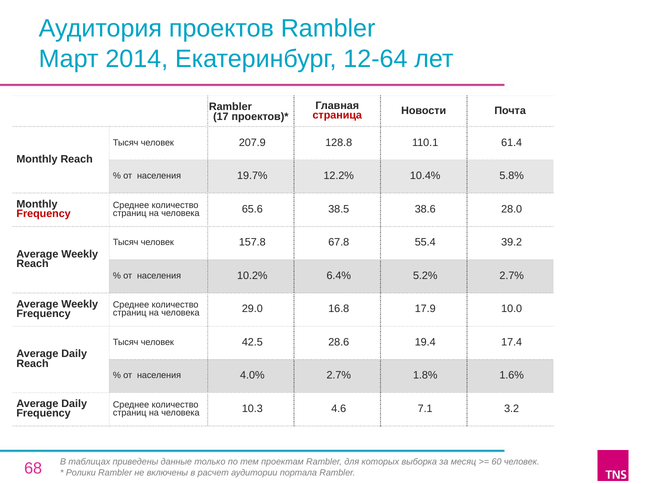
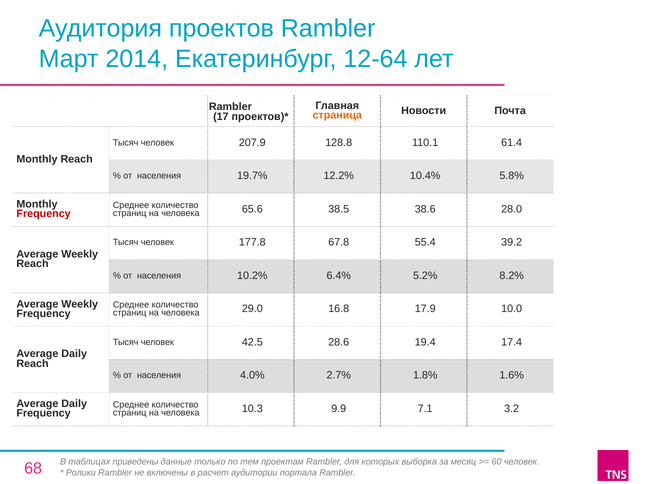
страница colour: red -> orange (337, 115)
157.8: 157.8 -> 177.8 (252, 242)
5.2% 2.7%: 2.7% -> 8.2% (512, 275)
4.6: 4.6 -> 9.9 (339, 408)
